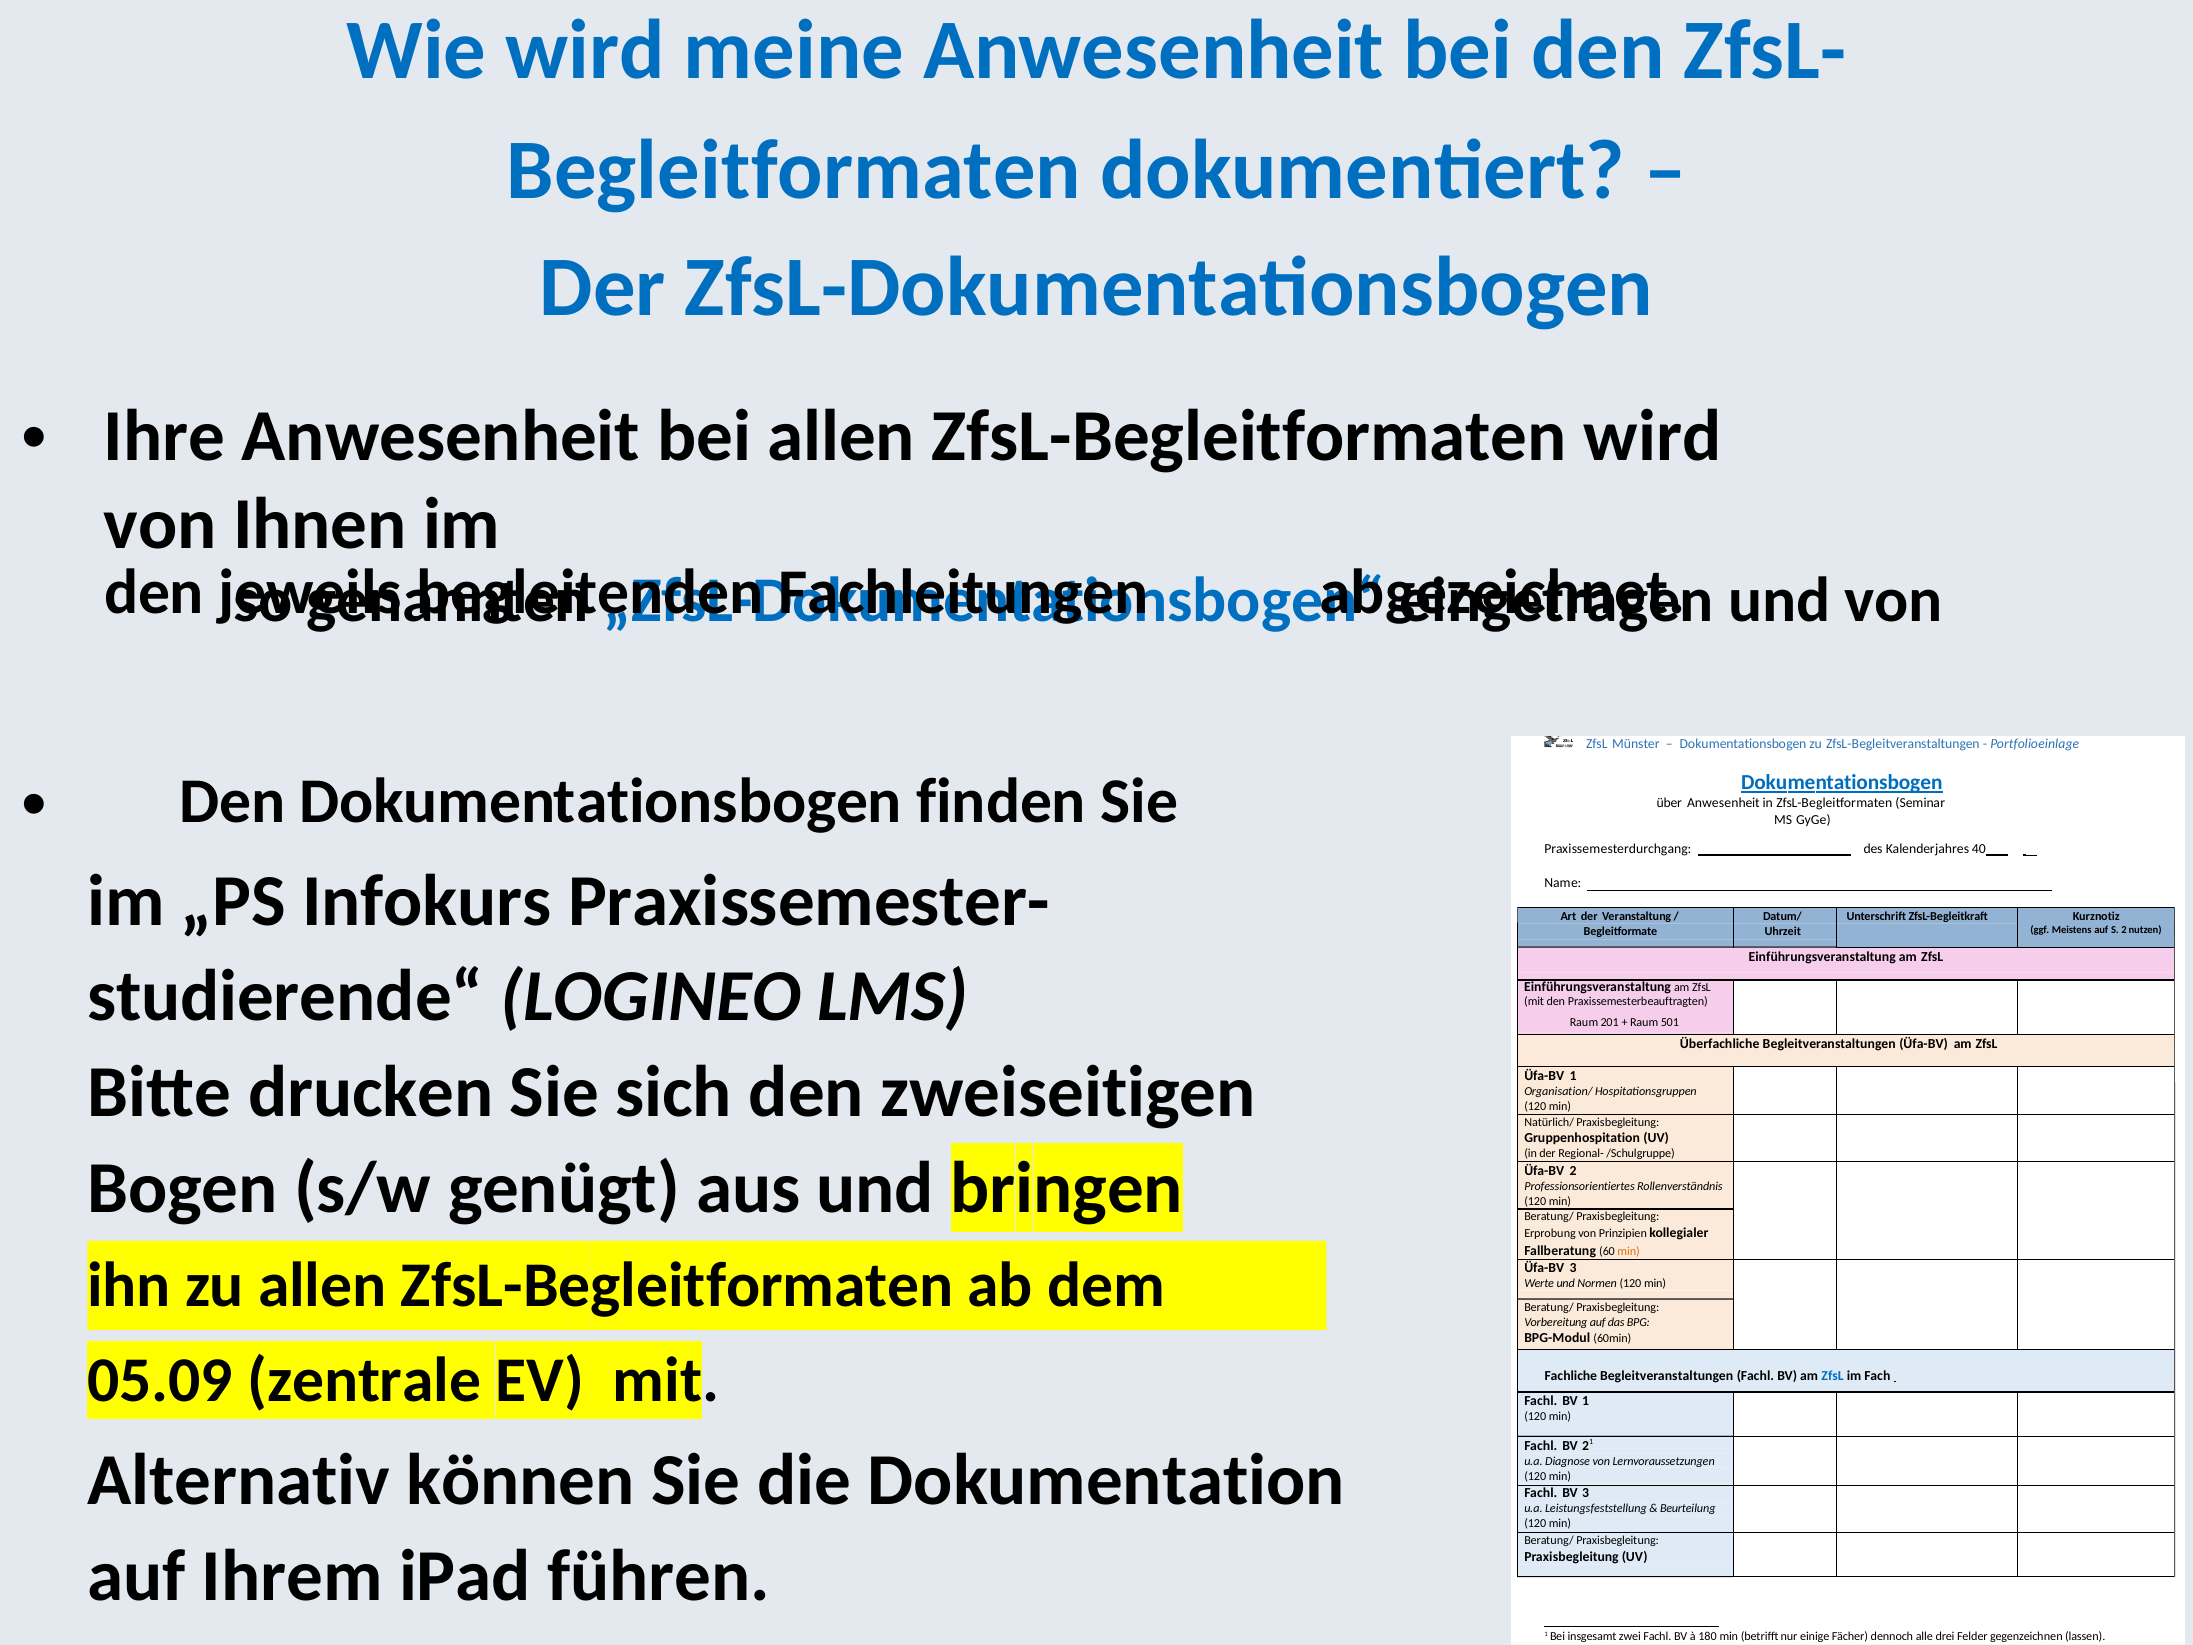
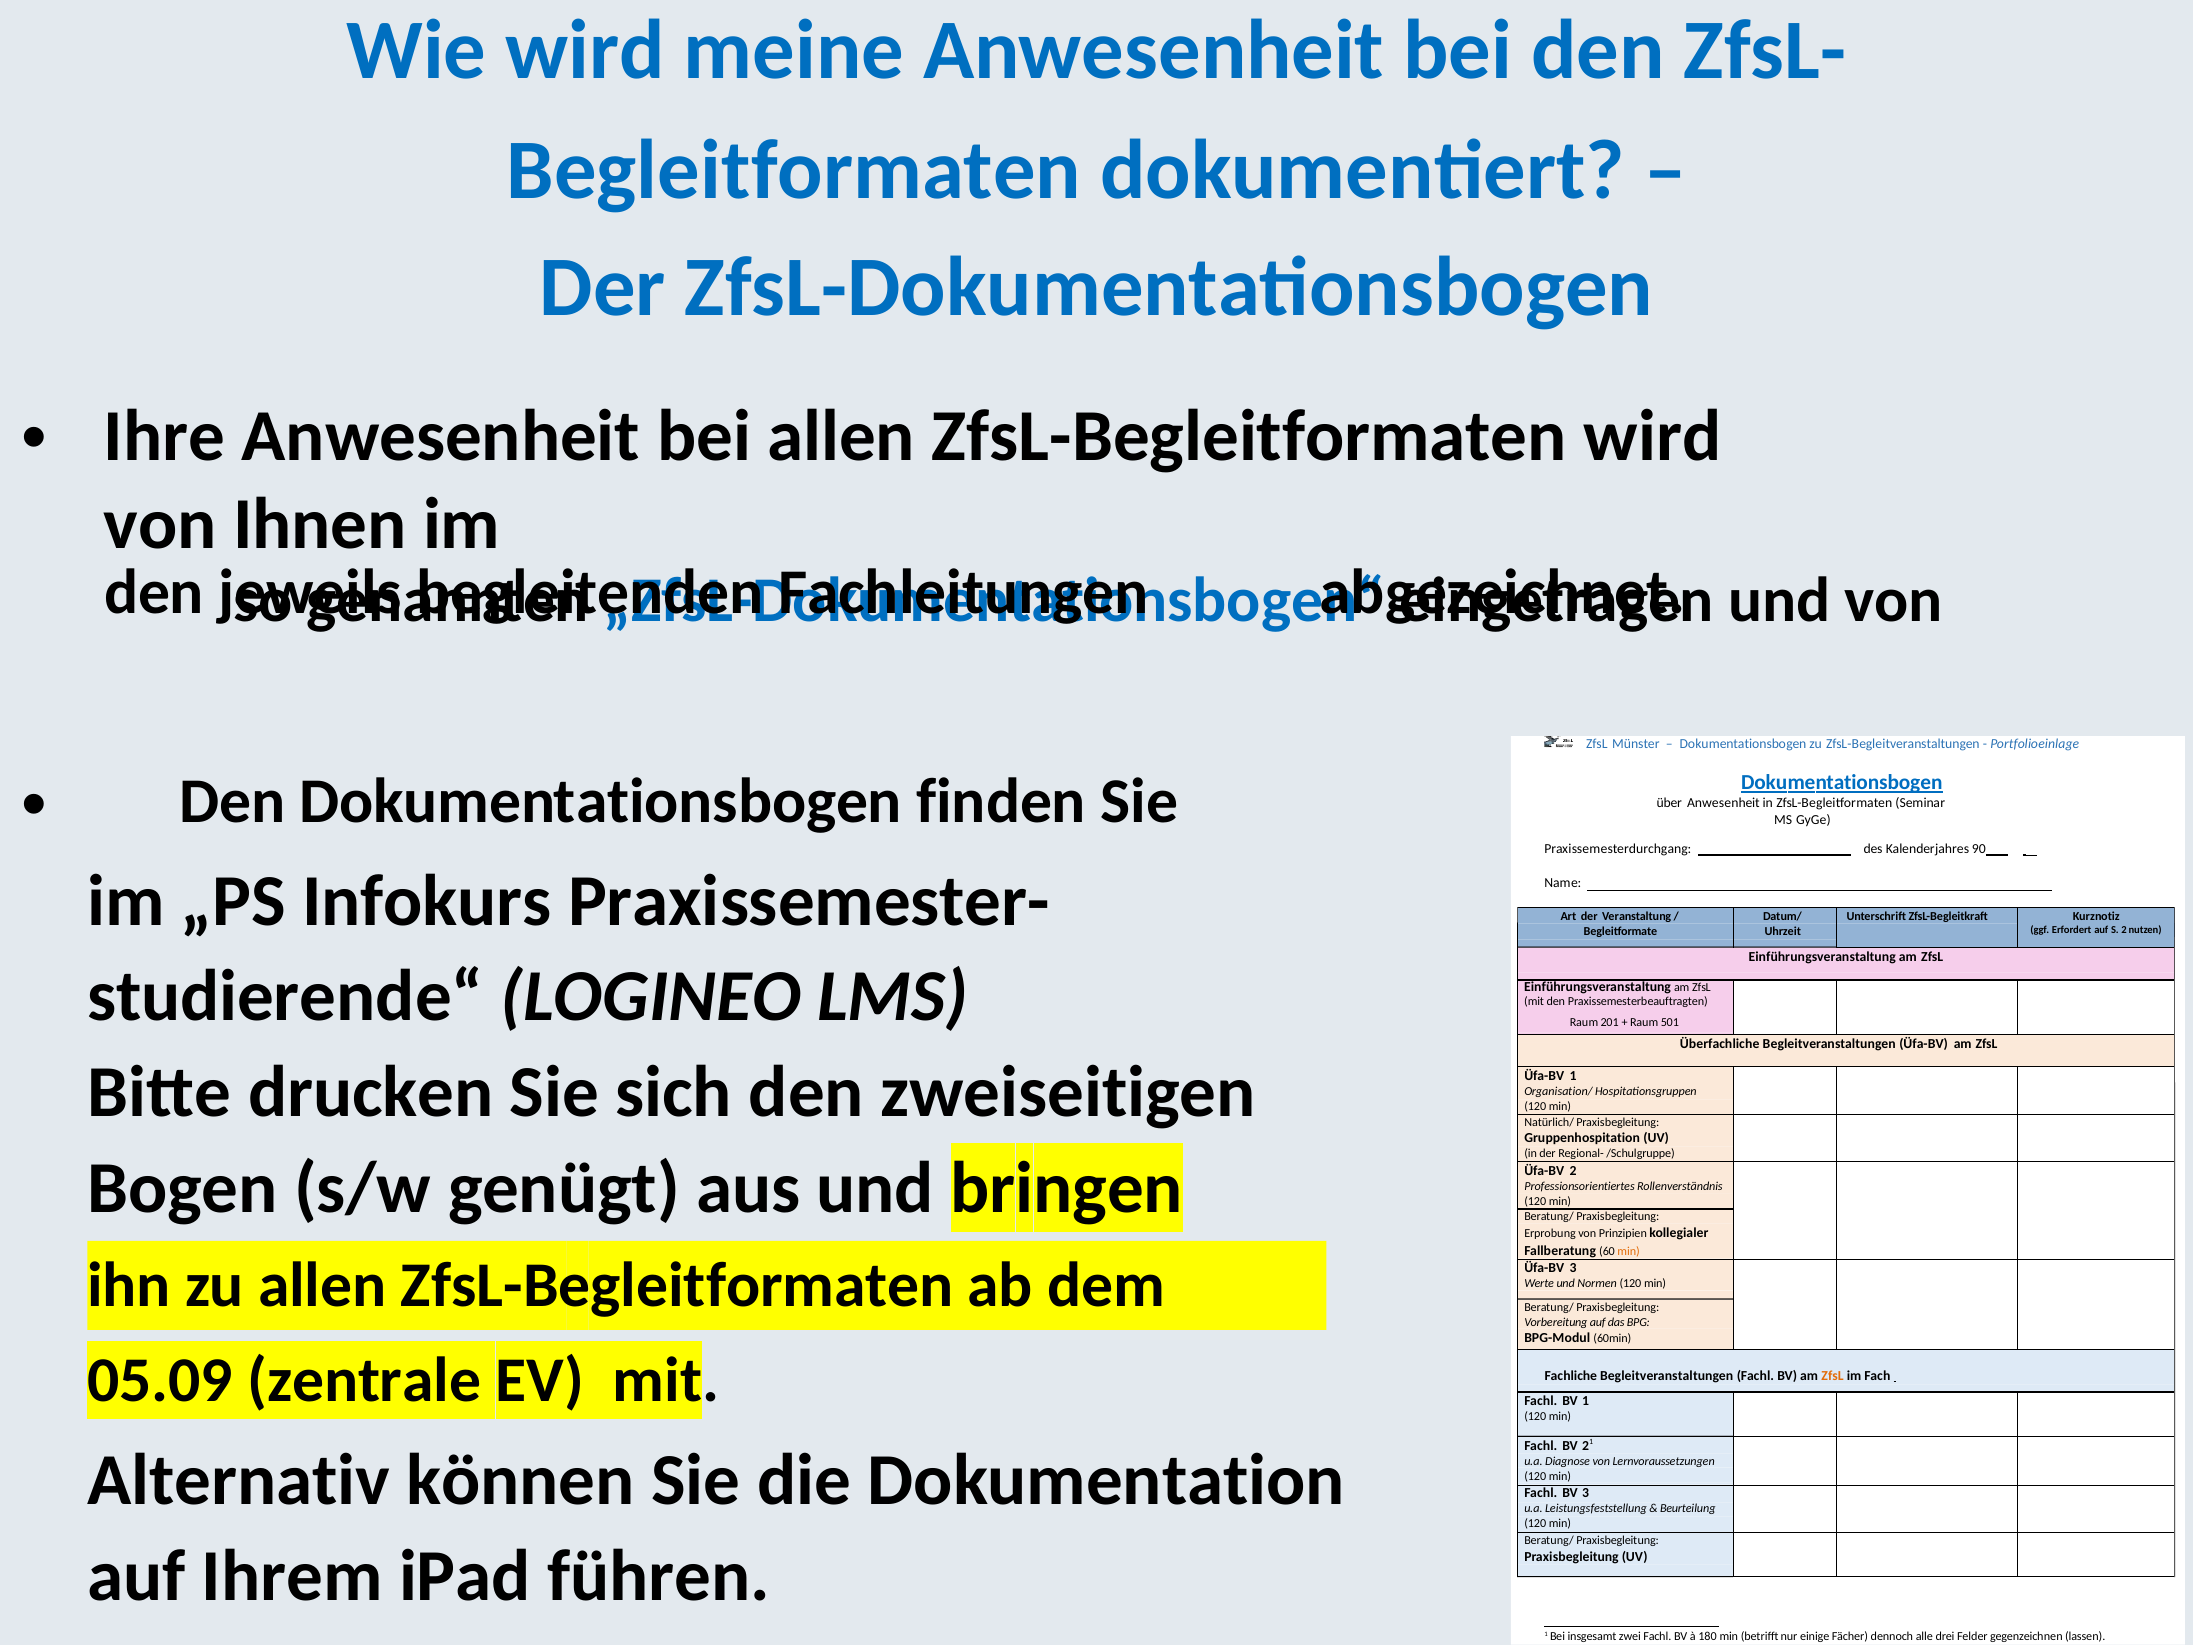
40: 40 -> 90 (1979, 849)
Meistens: Meistens -> Erfordert (2072, 930)
ZfsL colour: blue -> orange (1833, 1375)
